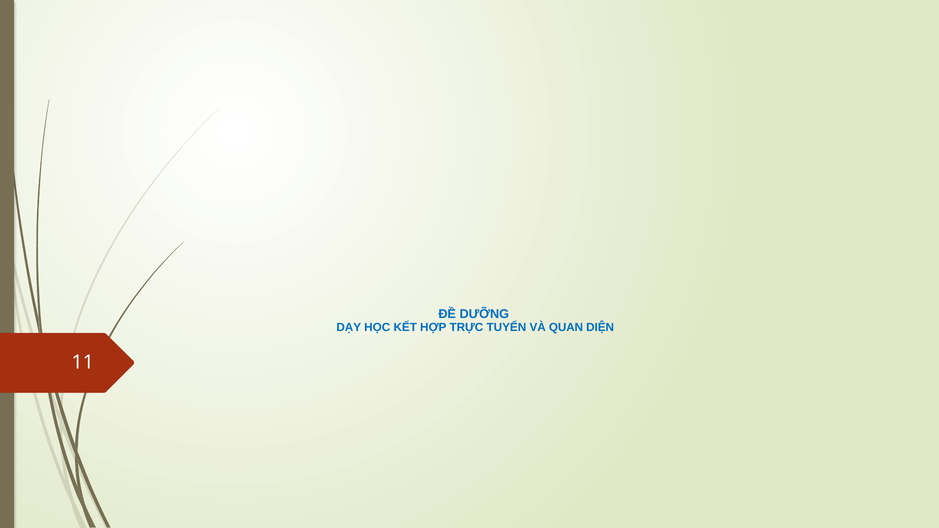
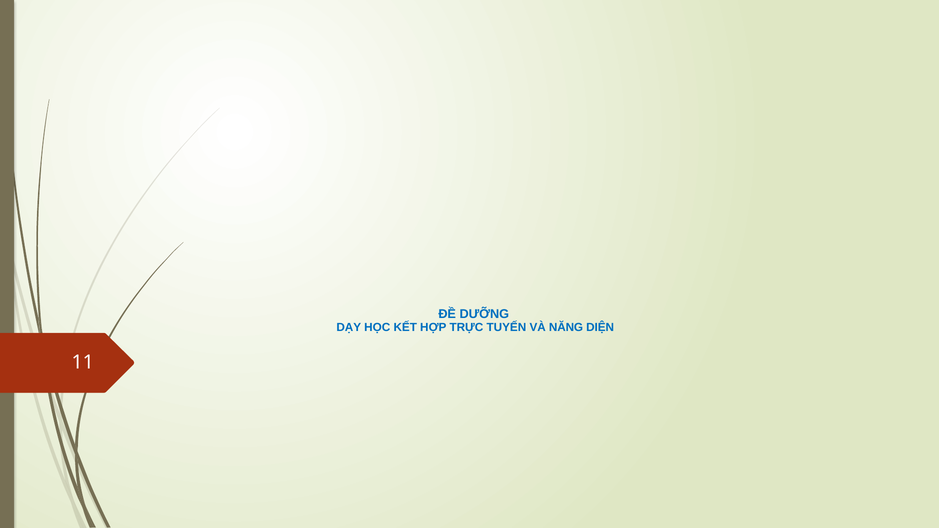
QUAN: QUAN -> NĂNG (566, 327)
